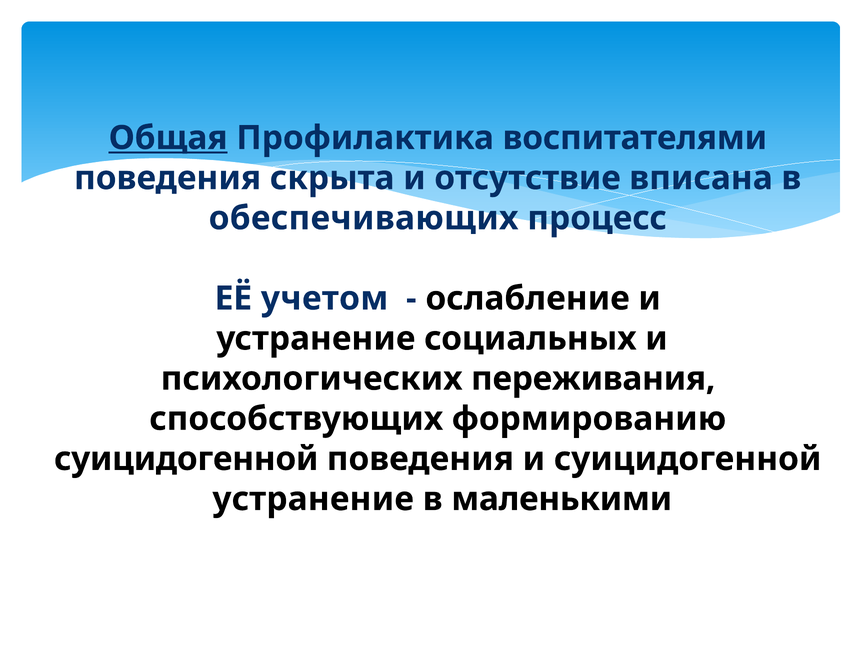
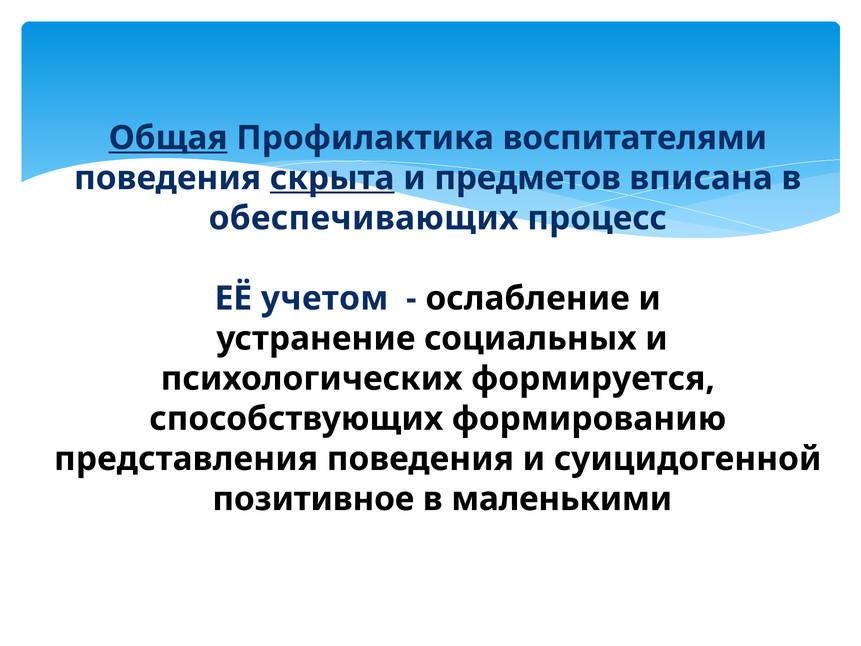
скрыта underline: none -> present (332, 178)
отсутствие: отсутствие -> предметов (528, 178)
переживания: переживания -> формируется (593, 379)
суицидогенной: суицидогенной -> представления (186, 459)
устранение: устранение -> позитивное (313, 499)
